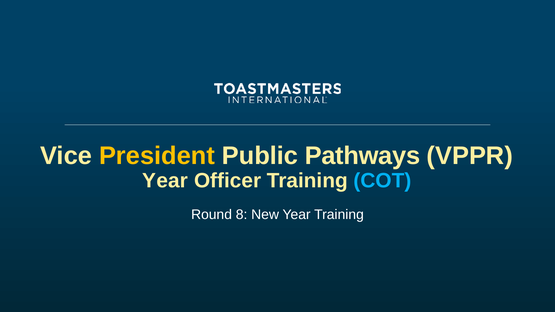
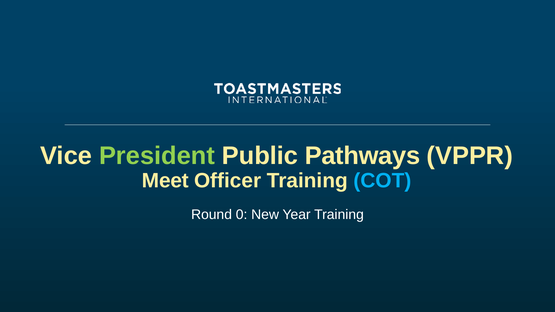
President colour: yellow -> light green (157, 156)
Year: Year -> Meet (165, 181)
8: 8 -> 0 (242, 215)
